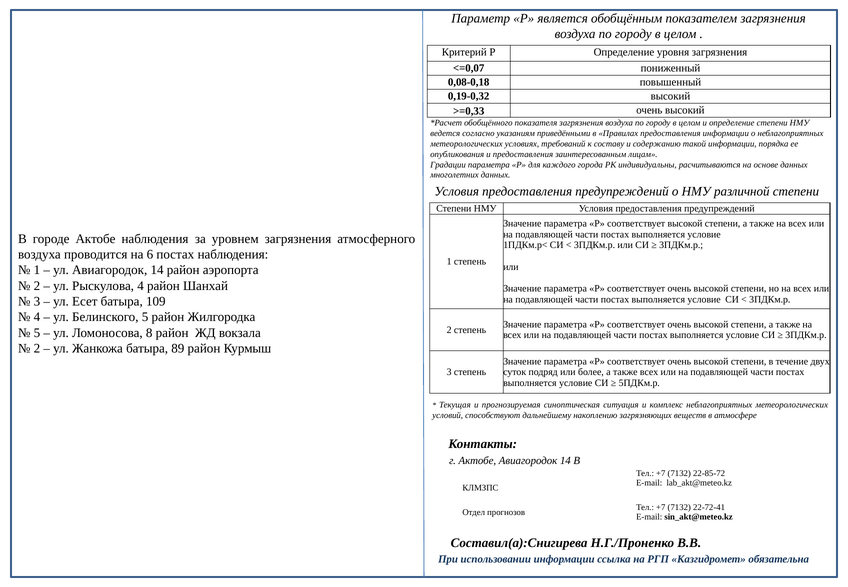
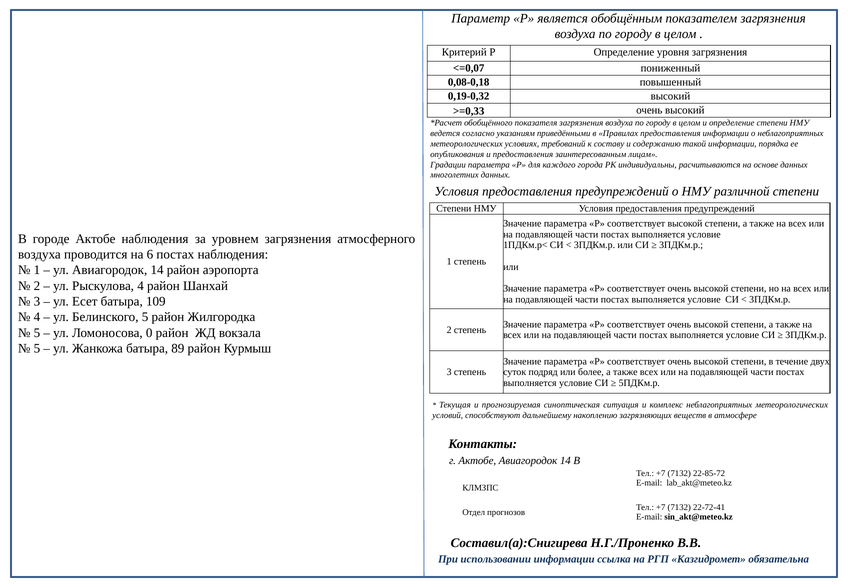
8: 8 -> 0 (149, 333)
2: 2 -> 5 (37, 348)
